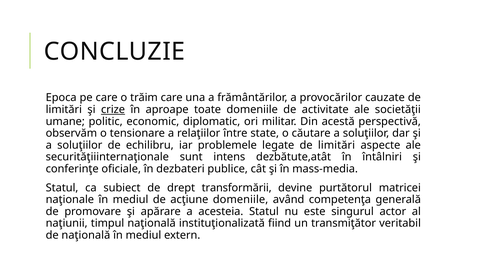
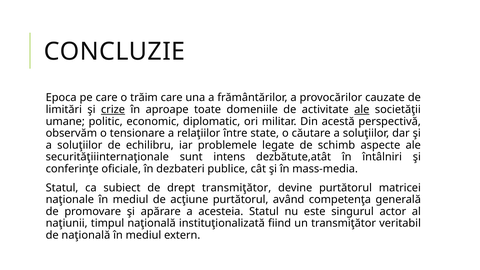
ale underline: none -> present (362, 110)
legate de limitări: limitări -> schimb (337, 145)
drept transformării: transformării -> transmiţător (237, 188)
acţiune domeniile: domeniile -> purtătorul (241, 200)
